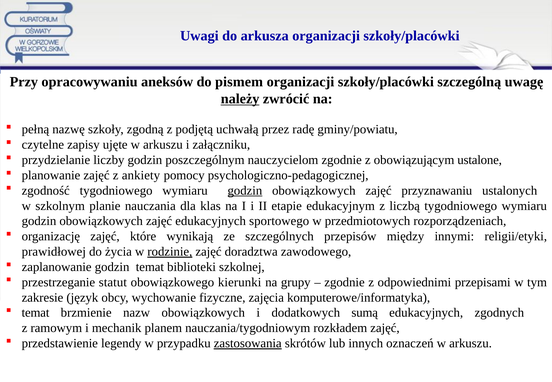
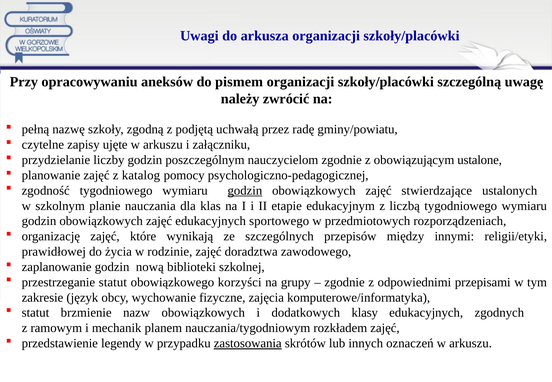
należy underline: present -> none (240, 99)
ankiety: ankiety -> katalog (141, 175)
przyznawaniu: przyznawaniu -> stwierdzające (437, 191)
rodzinie underline: present -> none (170, 252)
godzin temat: temat -> nową (150, 267)
kierunki: kierunki -> korzyści (240, 282)
temat: temat -> statut (35, 313)
sumą: sumą -> klasy (365, 313)
